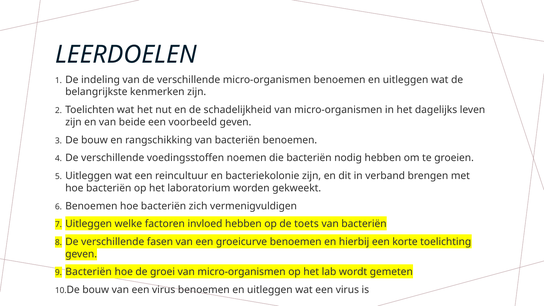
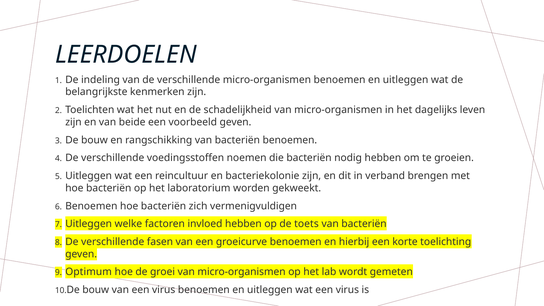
Bacteriën: Bacteriën -> Optimum (89, 272)
